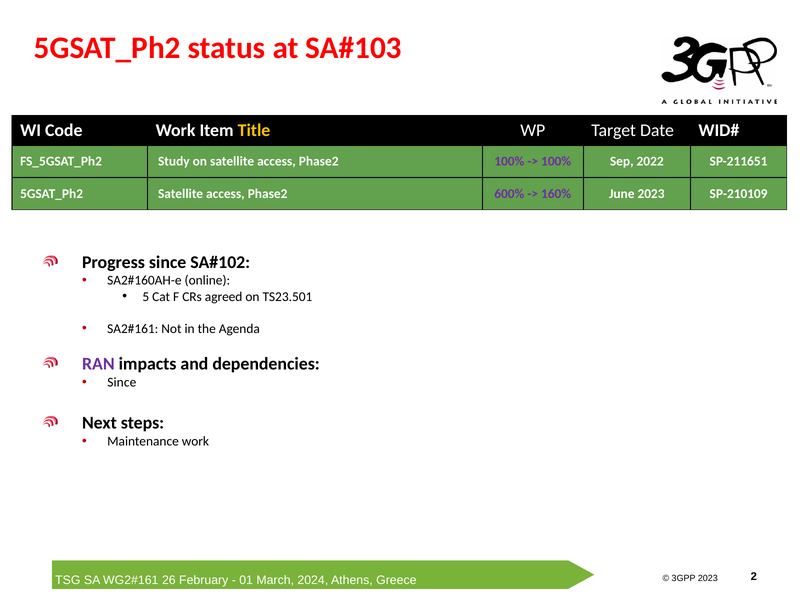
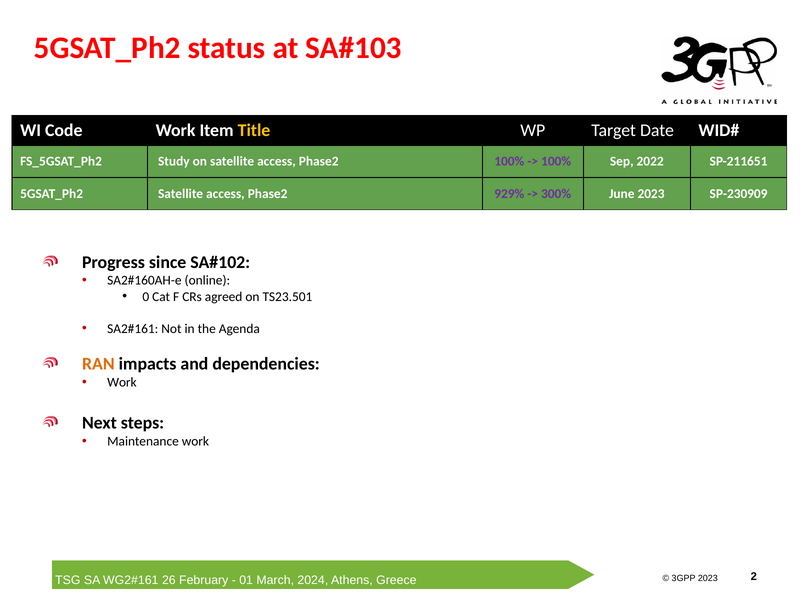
600%: 600% -> 929% (509, 194)
160%: 160% -> 300% (556, 194)
SP-210109: SP-210109 -> SP-230909 (739, 194)
5: 5 -> 0 (146, 297)
RAN colour: purple -> orange (98, 364)
Since: Since -> Work (122, 382)
